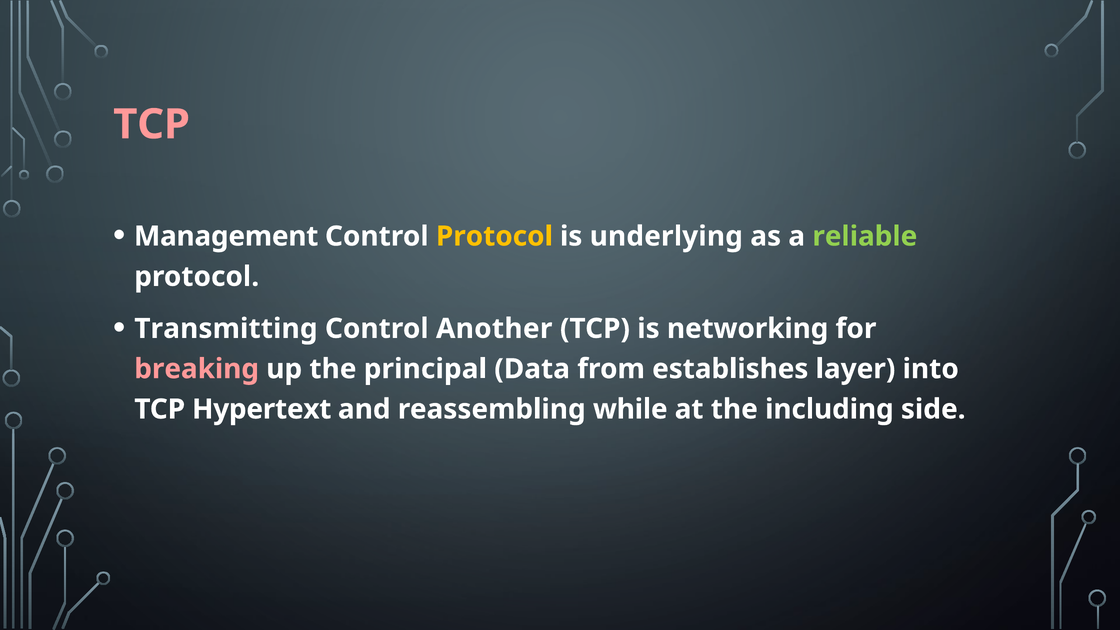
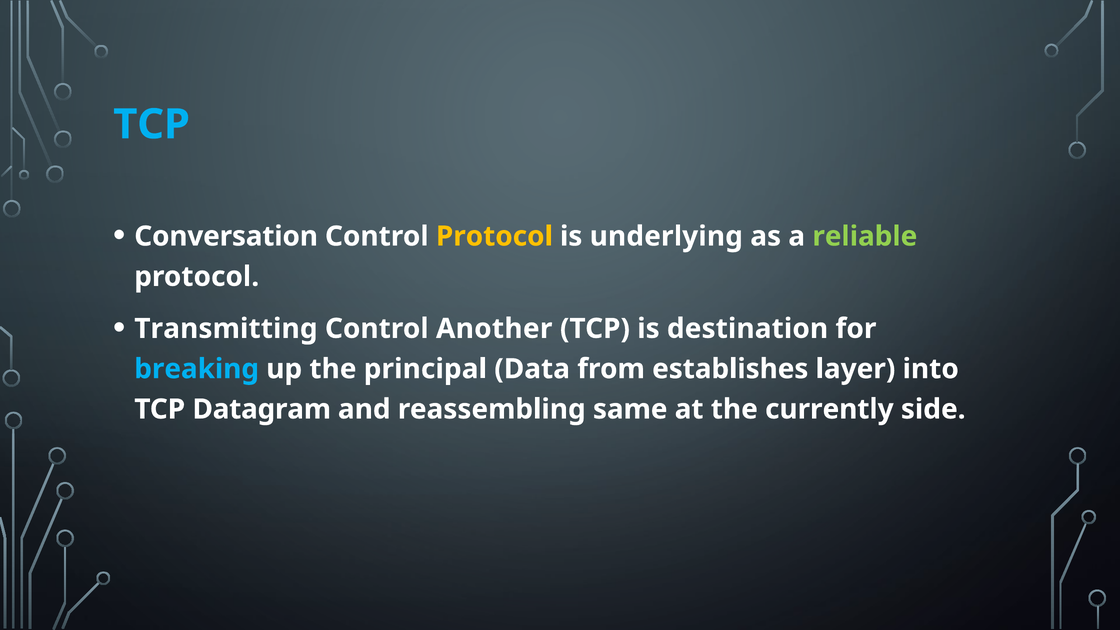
TCP colour: pink -> light blue (152, 124)
Management: Management -> Conversation (226, 236)
networking: networking -> destination (748, 329)
breaking colour: pink -> light blue (197, 369)
Hypertext: Hypertext -> Datagram (262, 409)
while: while -> same (630, 409)
including: including -> currently (829, 409)
